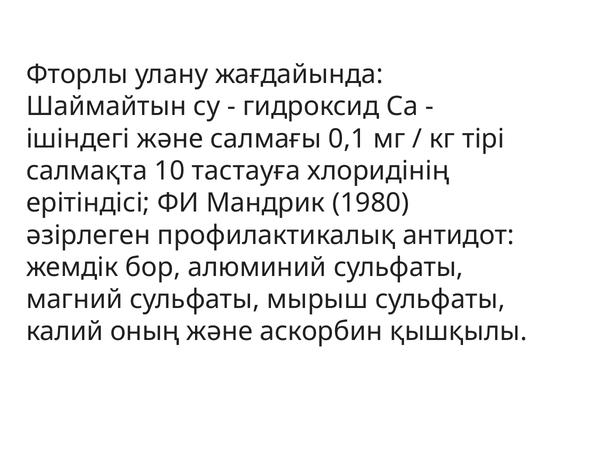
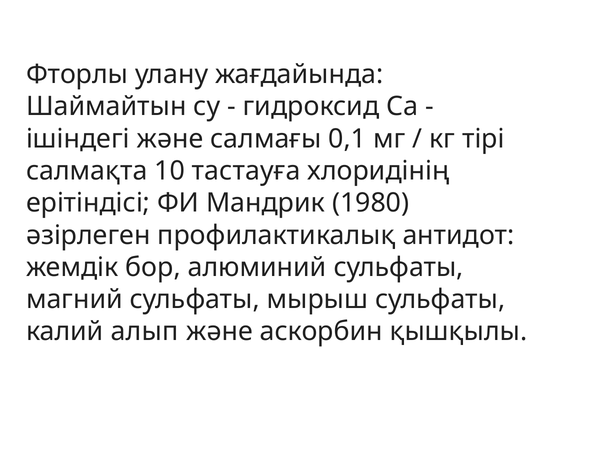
оның: оның -> алып (145, 331)
